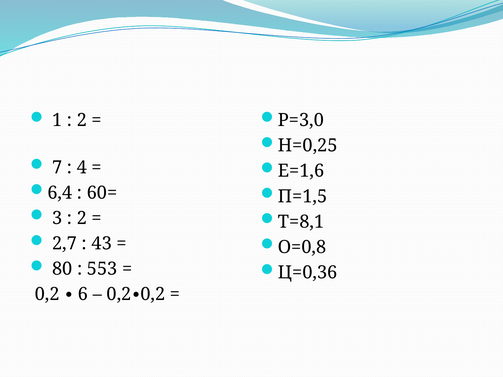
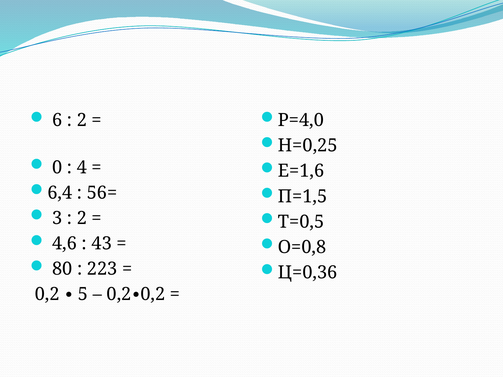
1: 1 -> 6 (57, 120)
Р=3,0: Р=3,0 -> Р=4,0 (301, 120)
7: 7 -> 0 (57, 167)
60=: 60= -> 56= (102, 193)
Т=8,1: Т=8,1 -> Т=0,5 (301, 222)
2,7: 2,7 -> 4,6 (64, 244)
553: 553 -> 223 (102, 269)
6: 6 -> 5 (83, 295)
